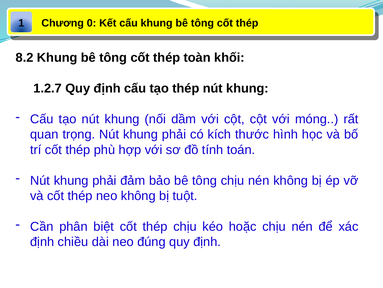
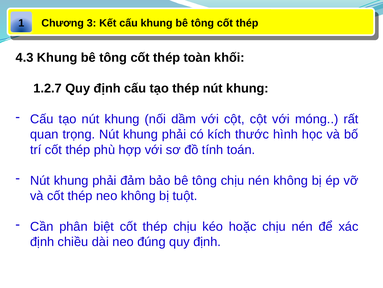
0: 0 -> 3 (92, 23)
8.2: 8.2 -> 4.3 (25, 58)
